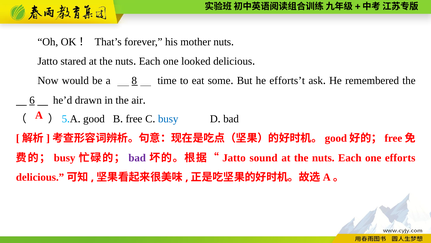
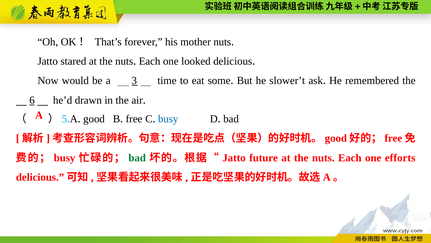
8: 8 -> 3 (134, 80)
efforts’t: efforts’t -> slower’t (287, 80)
bad colour: purple -> green (137, 157)
sound: sound -> future (264, 157)
